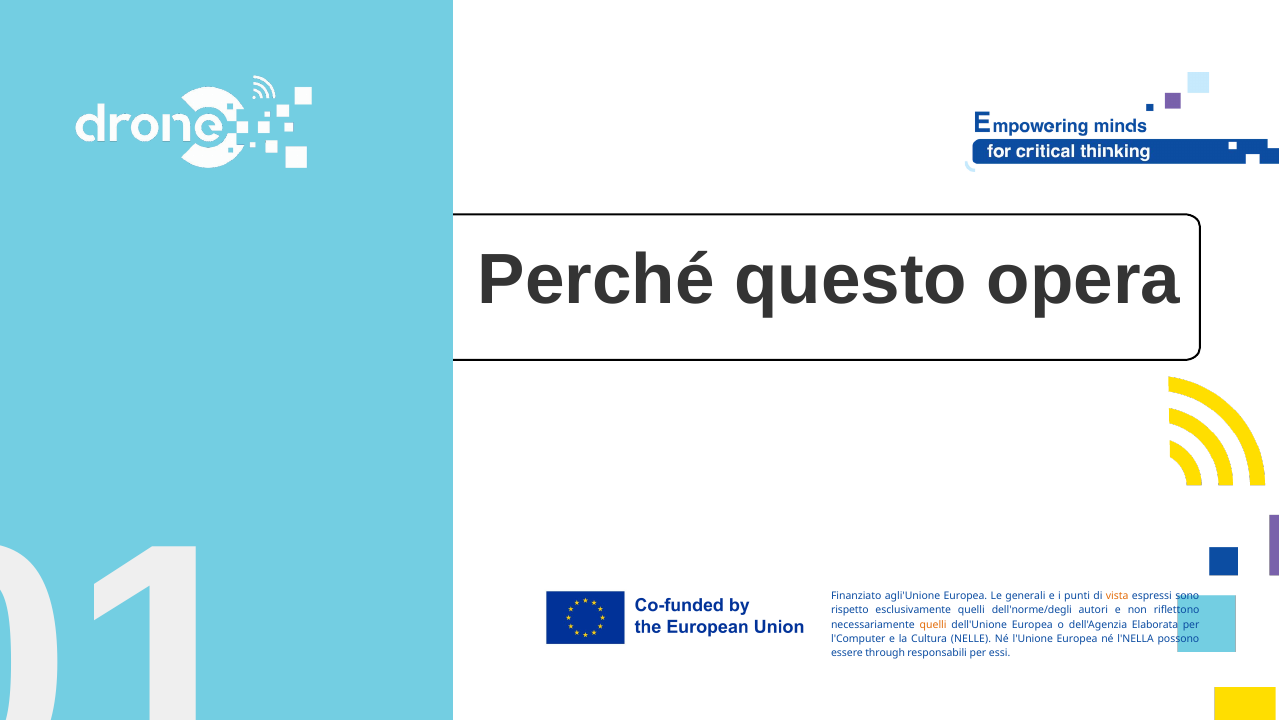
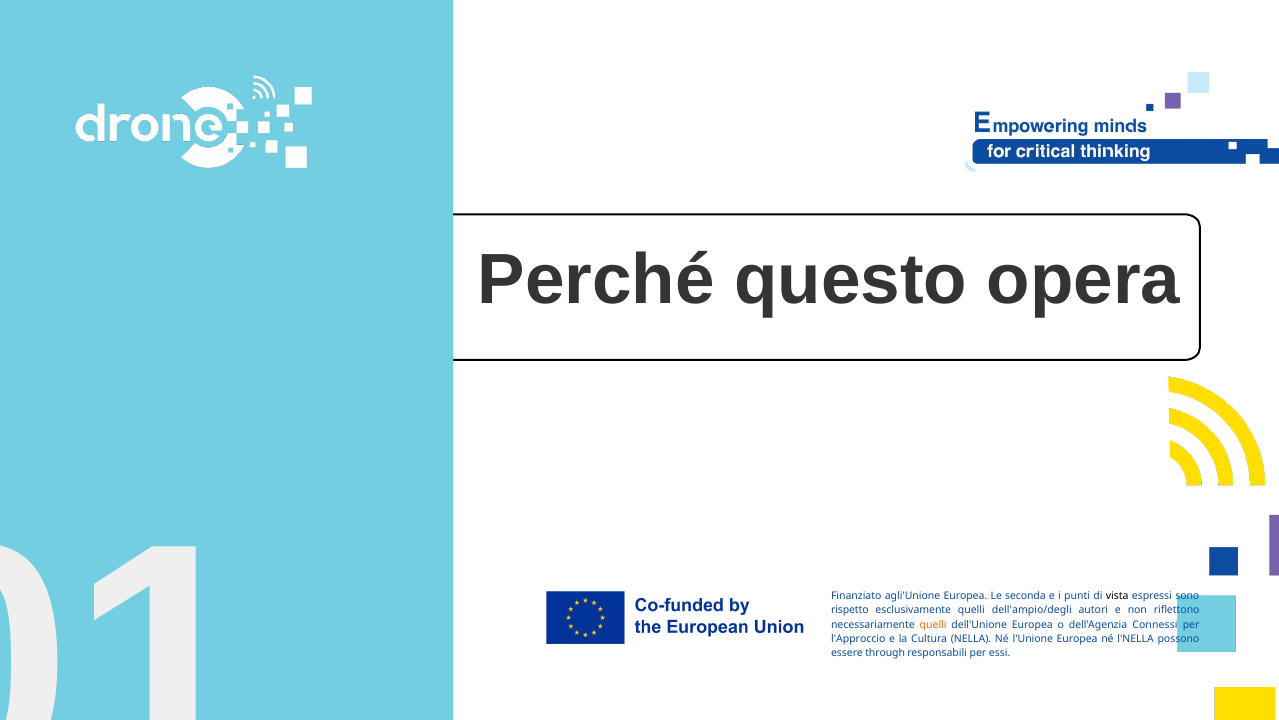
generali: generali -> seconda (1025, 595)
vista colour: orange -> black (1117, 595)
dell'norme/degli: dell'norme/degli -> dell'ampio/degli (1032, 610)
Elaborata: Elaborata -> Connessi (1155, 624)
l'Computer: l'Computer -> l'Approccio (858, 639)
NELLE: NELLE -> NELLA (971, 639)
